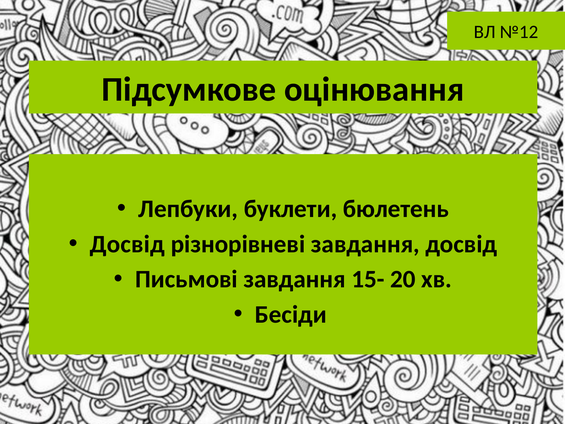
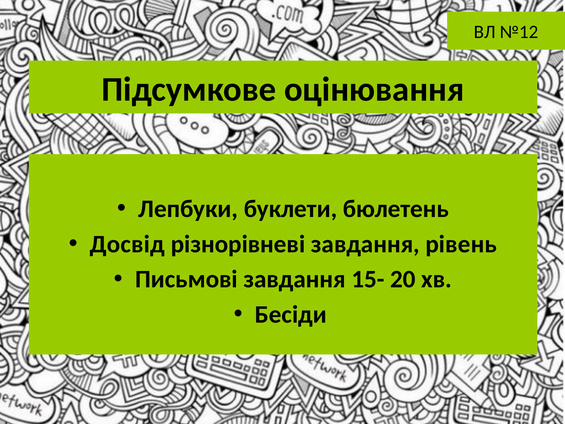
завдання досвід: досвід -> рівень (461, 244)
